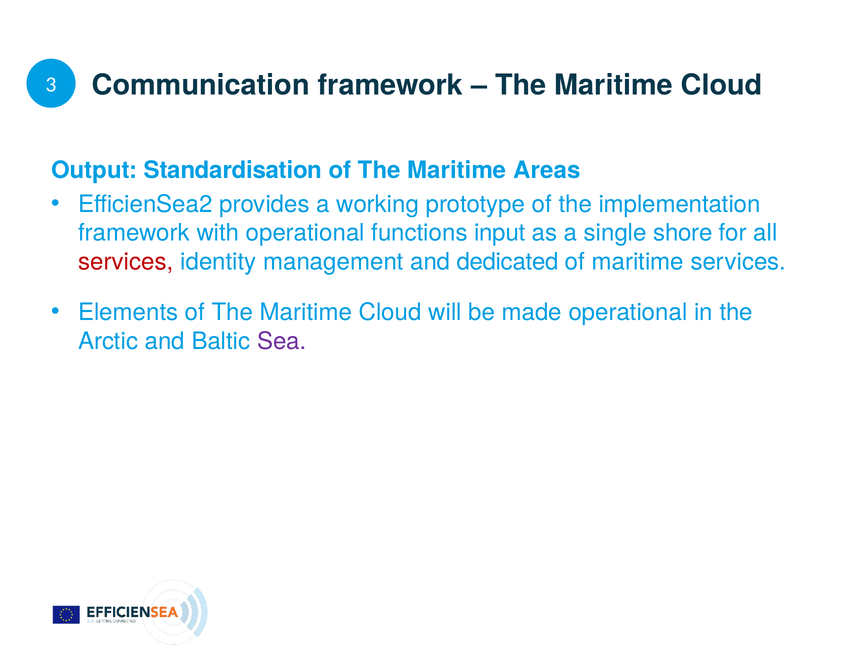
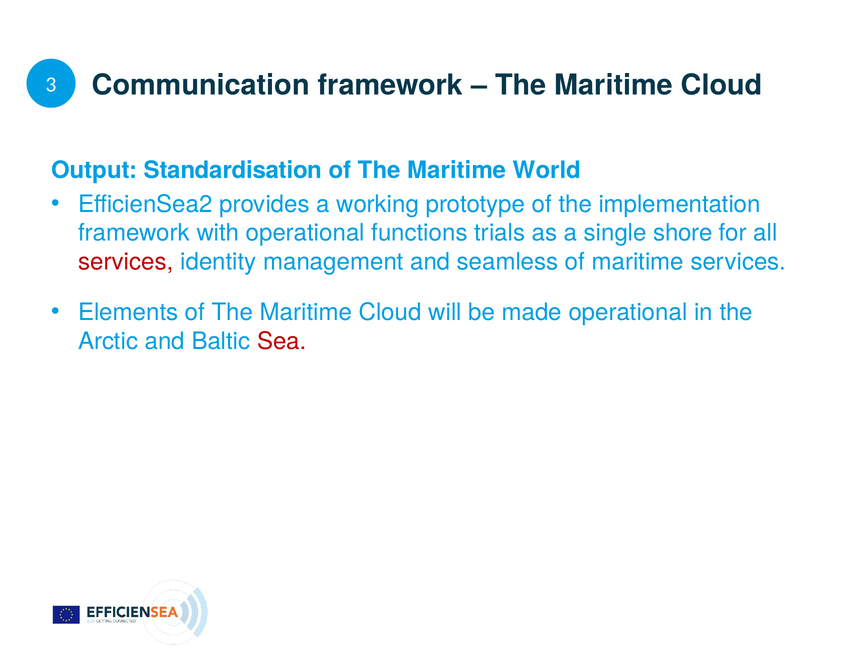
Areas: Areas -> World (547, 170)
input: input -> trials (500, 233)
dedicated: dedicated -> seamless (508, 262)
Sea colour: purple -> red (282, 341)
